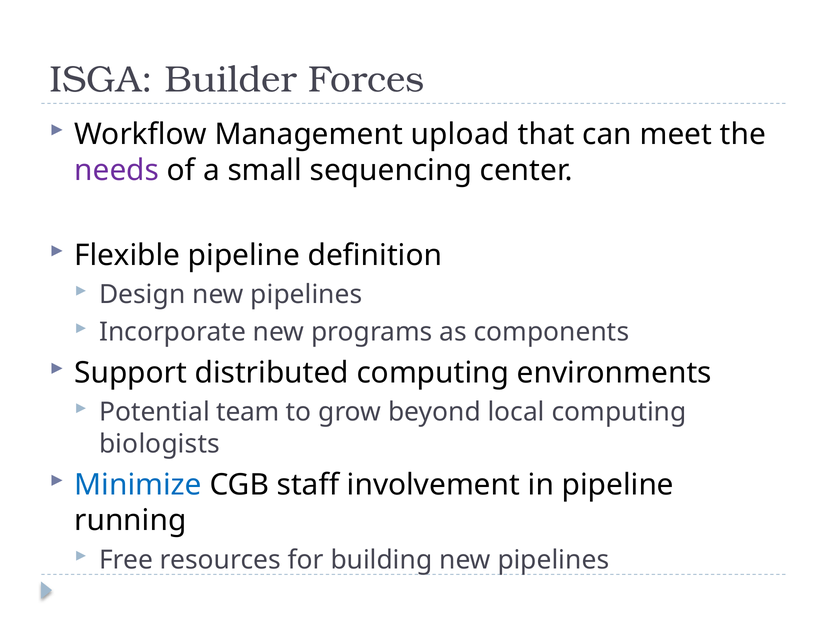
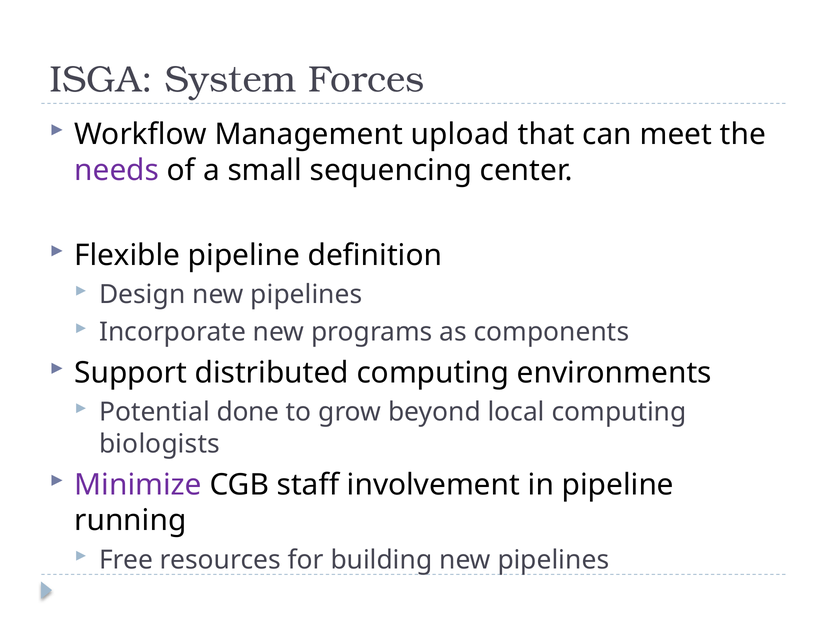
Builder: Builder -> System (231, 80)
team: team -> done (248, 412)
Minimize colour: blue -> purple (138, 485)
